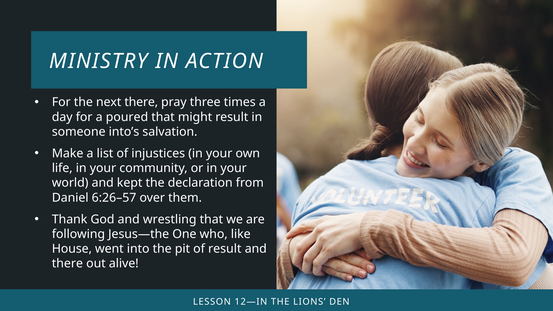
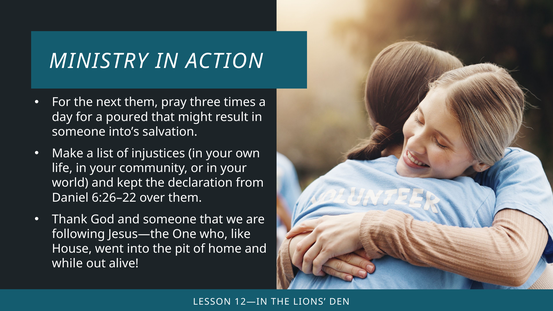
next there: there -> them (141, 102)
6:26–57: 6:26–57 -> 6:26–22 (114, 198)
and wrestling: wrestling -> someone (170, 219)
of result: result -> home (225, 249)
there: there -> while (67, 264)
